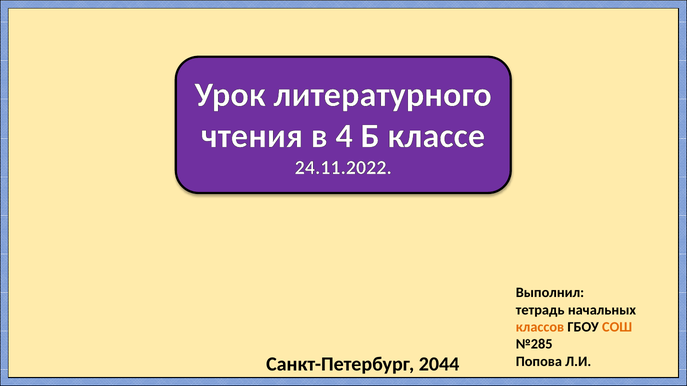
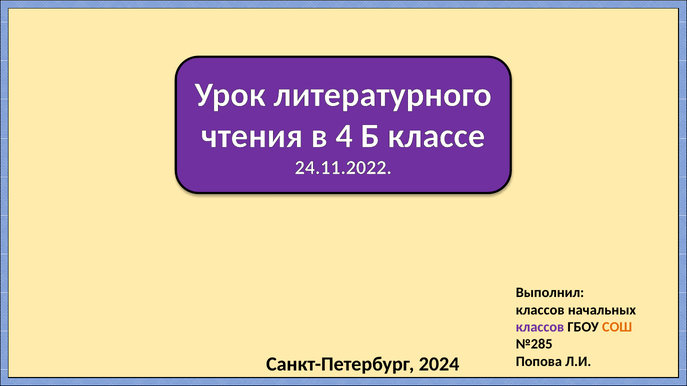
тетрадь: тетрадь -> классов (540, 310)
классов colour: orange -> purple (540, 327)
2044: 2044 -> 2024 (439, 364)
